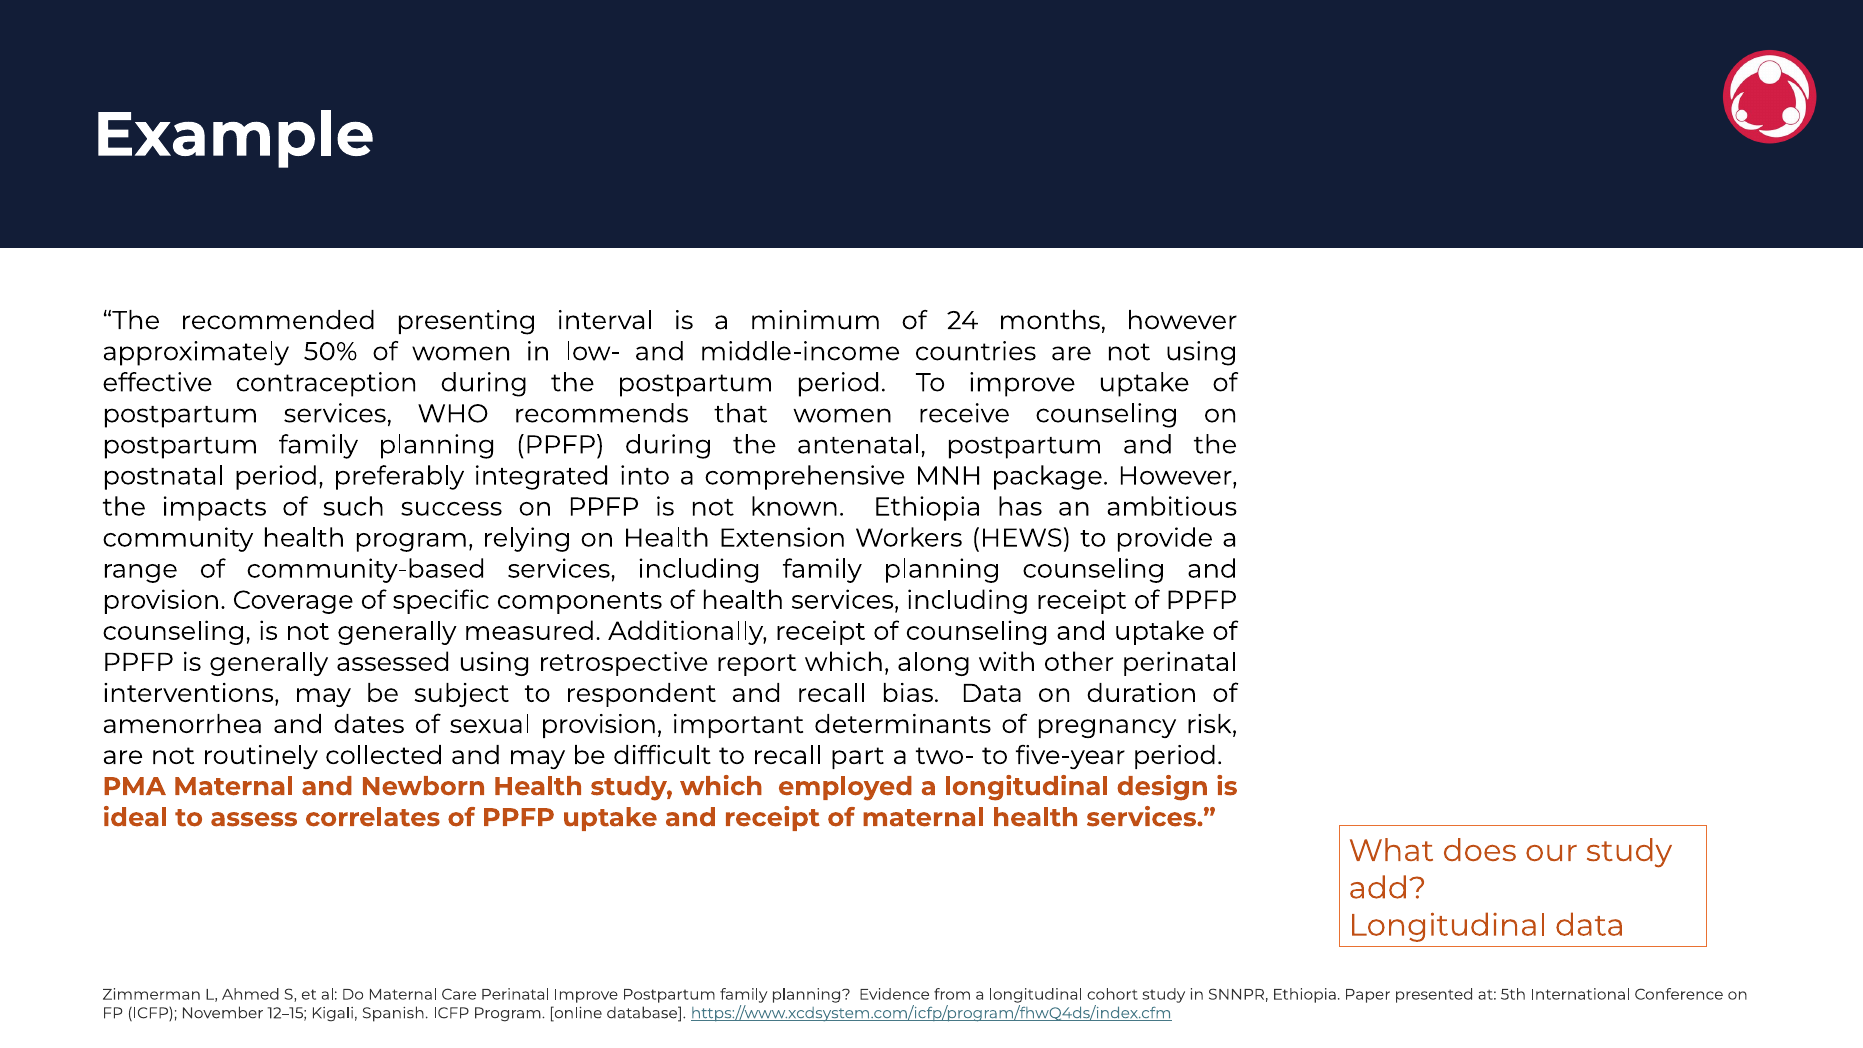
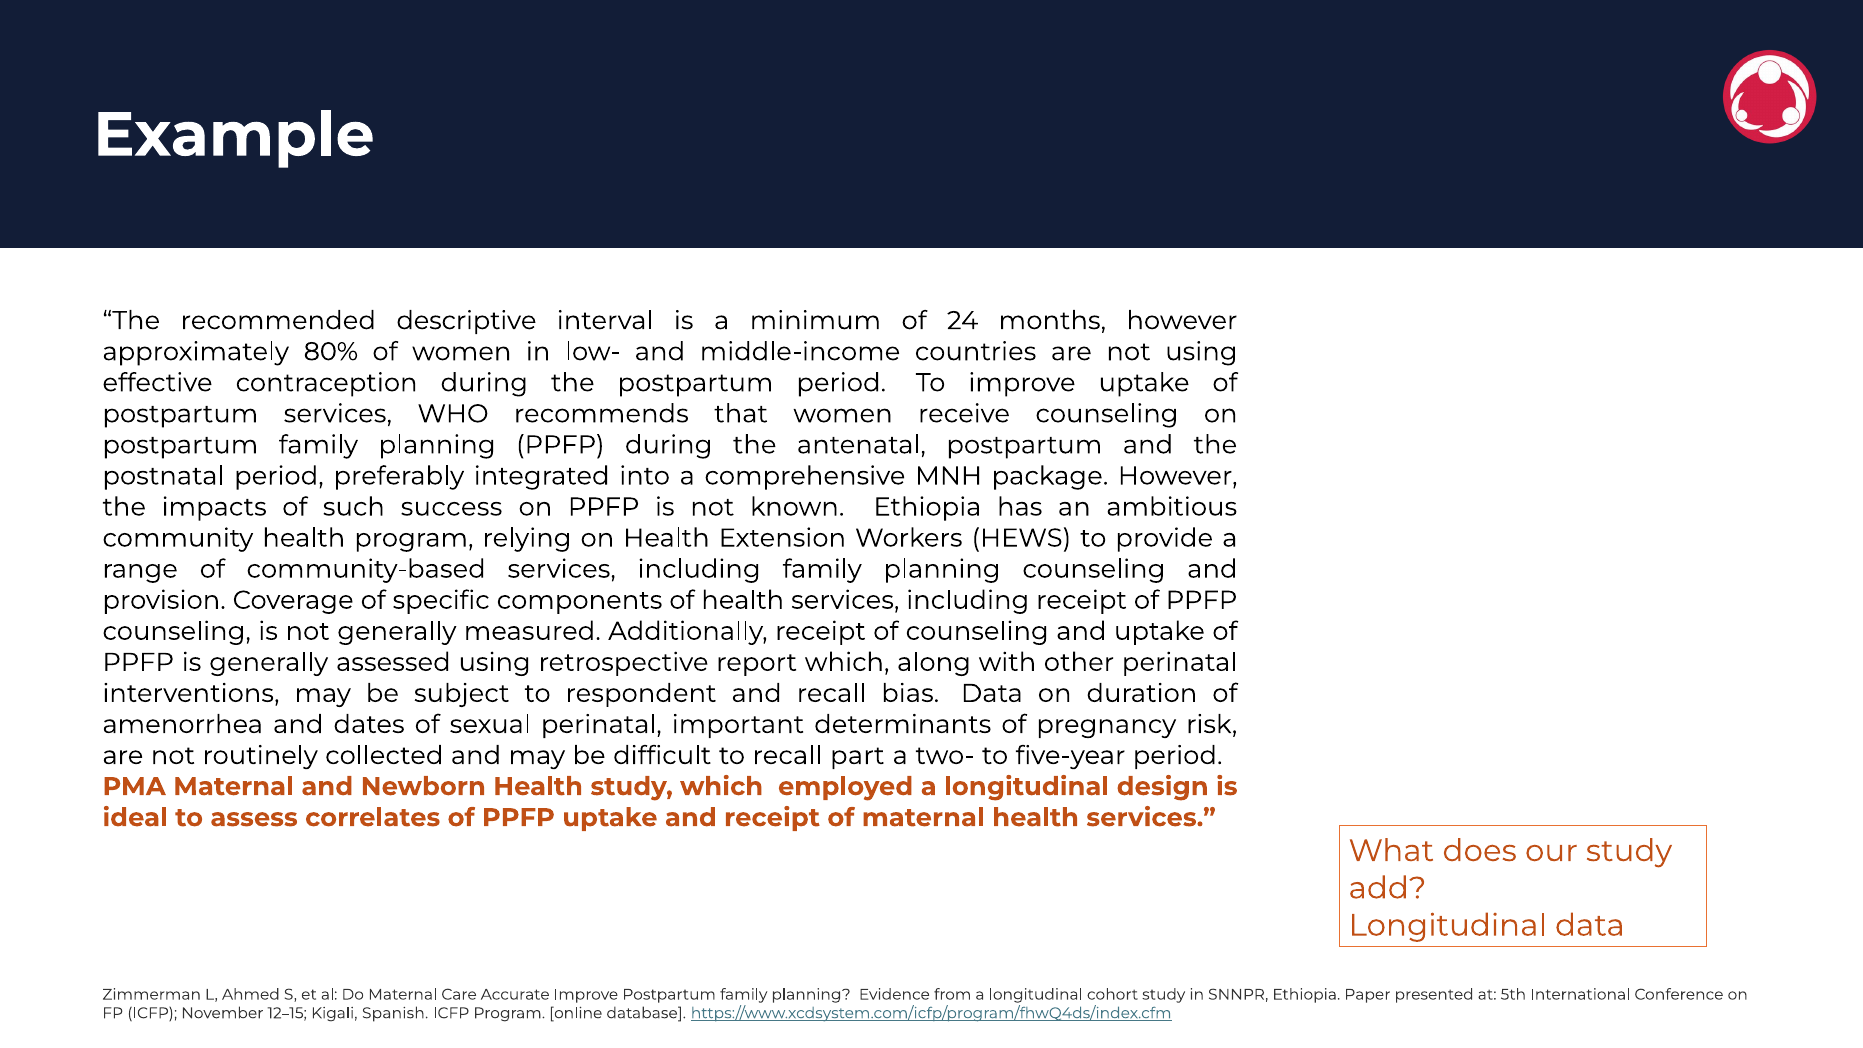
presenting: presenting -> descriptive (466, 321)
50%: 50% -> 80% (331, 352)
sexual provision: provision -> perinatal (601, 724)
Care Perinatal: Perinatal -> Accurate (515, 994)
